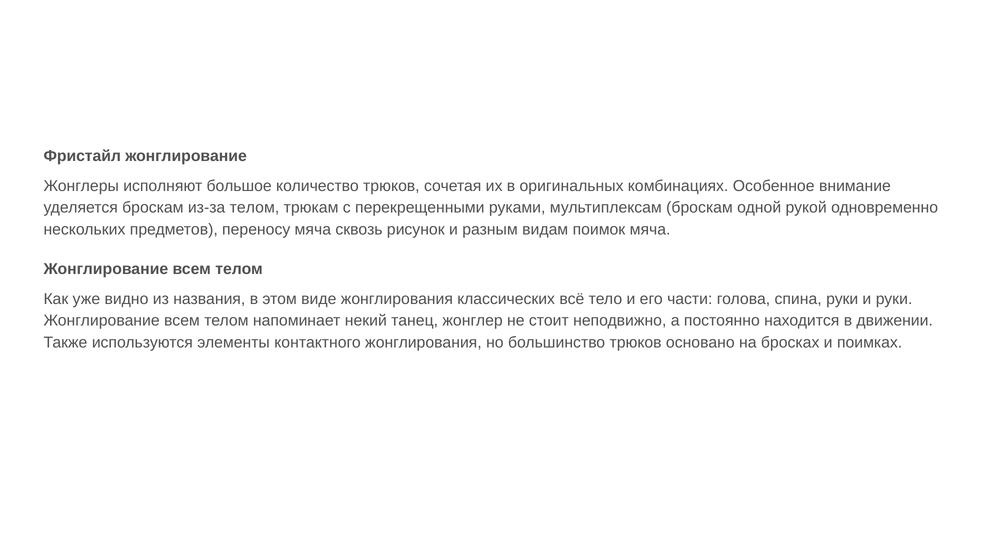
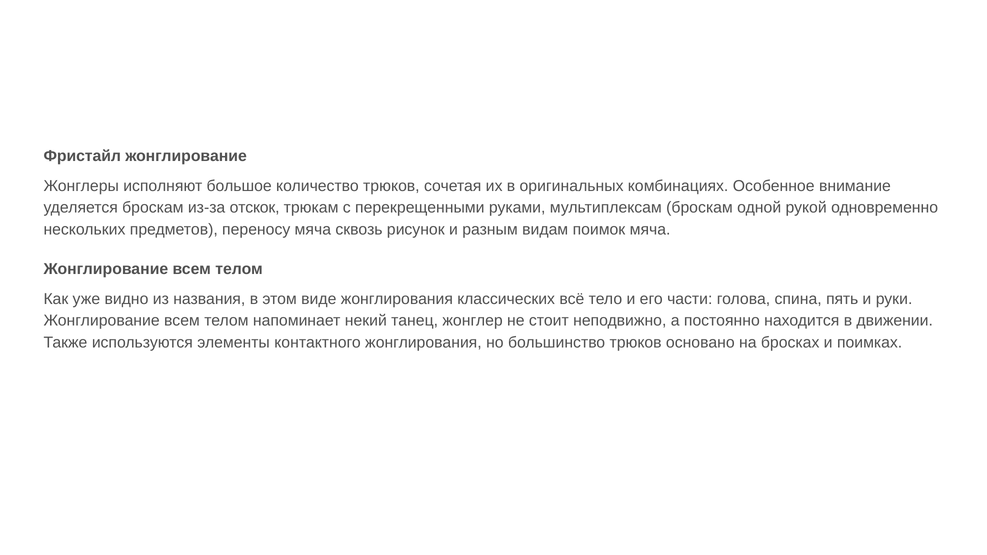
из-за телом: телом -> отскок (255, 208)
спина руки: руки -> пять (842, 299)
